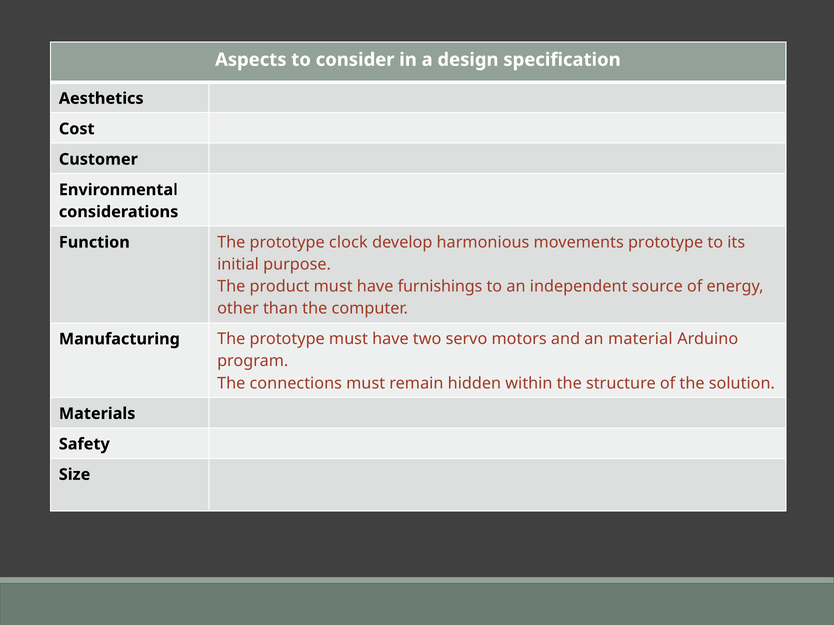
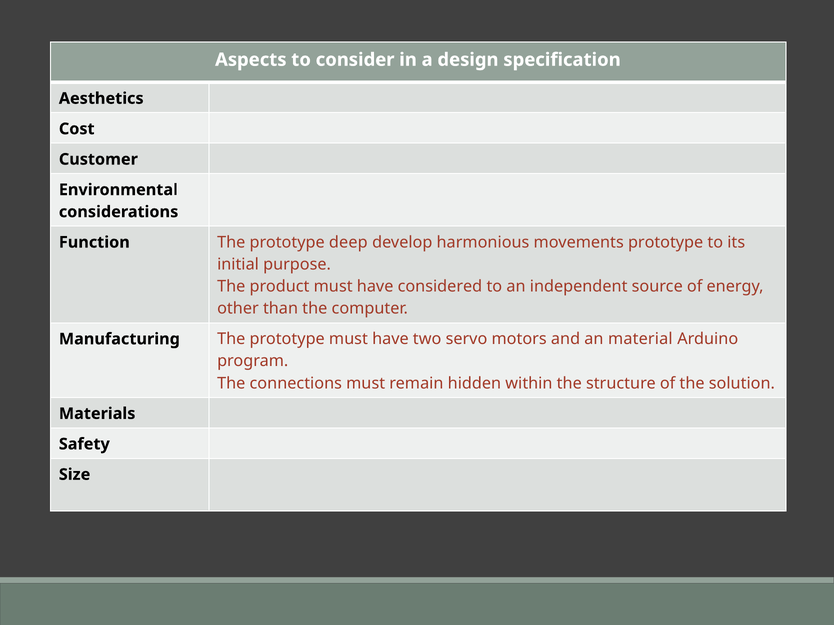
clock: clock -> deep (348, 243)
furnishings: furnishings -> considered (440, 287)
